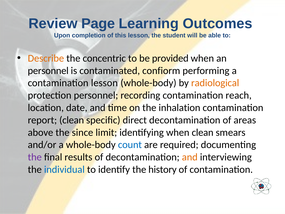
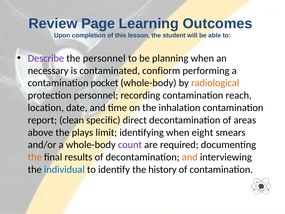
Describe colour: orange -> purple (46, 58)
the concentric: concentric -> personnel (104, 58)
provided: provided -> planning (170, 58)
personnel: personnel -> necessary (48, 71)
contamination lesson: lesson -> pocket (104, 83)
since: since -> plays (83, 132)
when clean: clean -> eight (203, 132)
count colour: blue -> purple (130, 145)
the colour: purple -> orange (35, 157)
